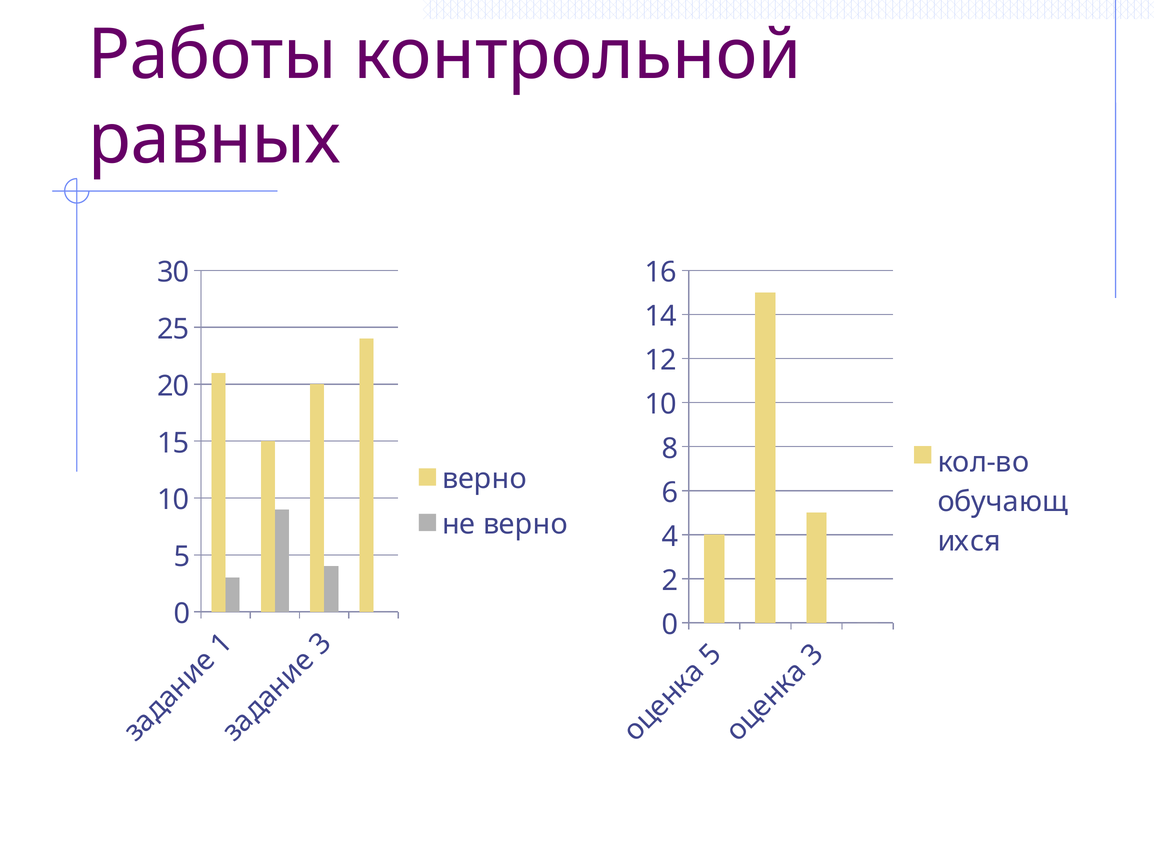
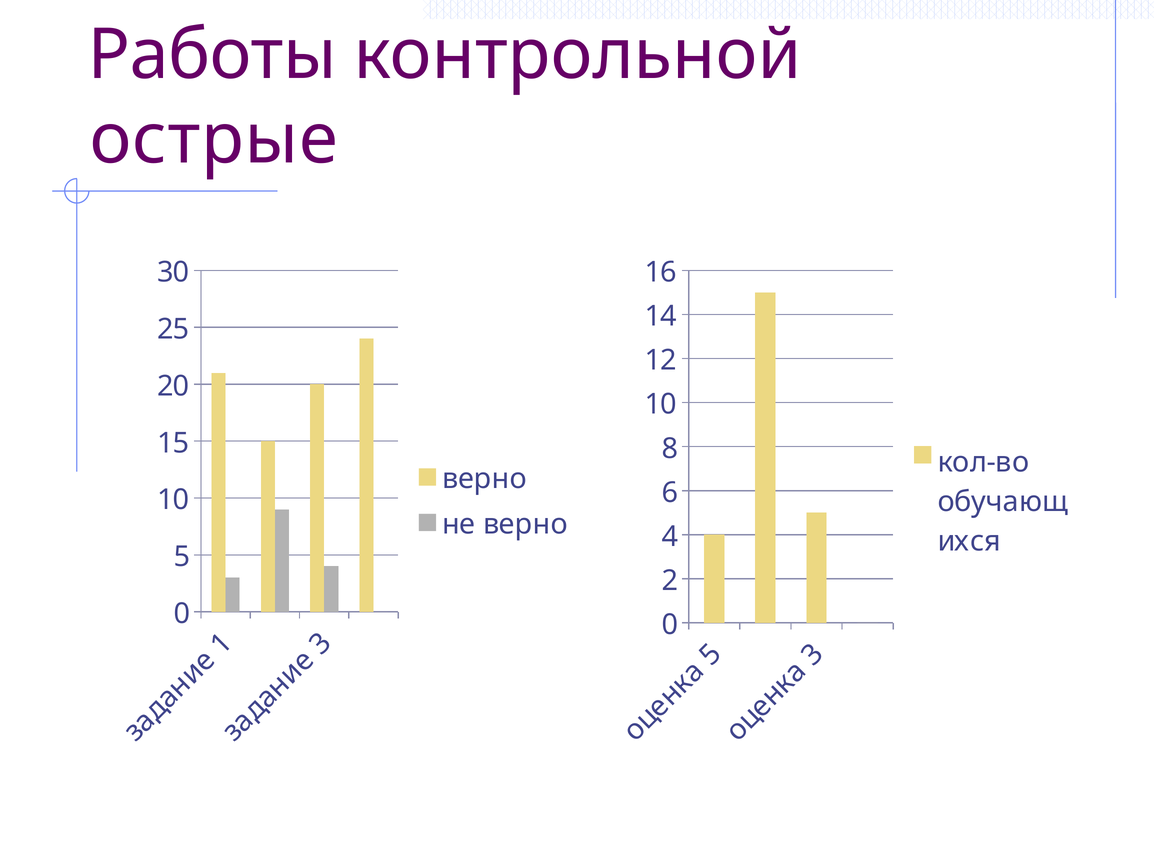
равных: равных -> острые (214, 140)
